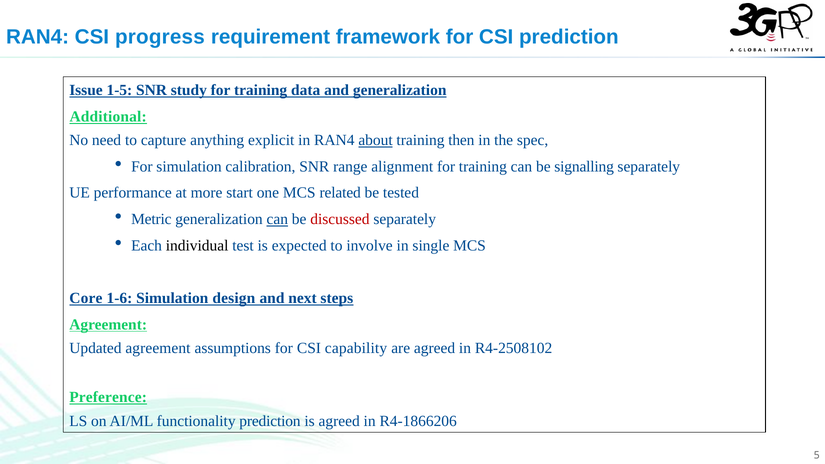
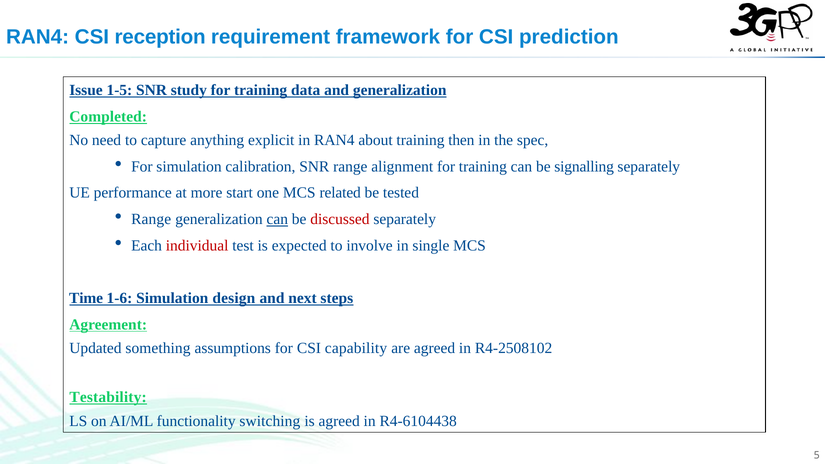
progress: progress -> reception (160, 37)
Additional: Additional -> Completed (108, 117)
about underline: present -> none (376, 140)
Metric: Metric -> Range (151, 219)
individual colour: black -> red (197, 246)
Core: Core -> Time (86, 298)
Updated agreement: agreement -> something (158, 348)
Preference: Preference -> Testability (108, 397)
functionality prediction: prediction -> switching (270, 421)
R4-1866206: R4-1866206 -> R4-6104438 (418, 421)
